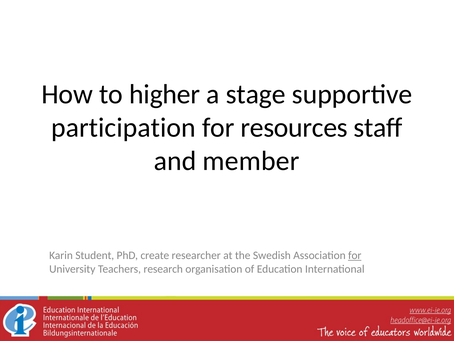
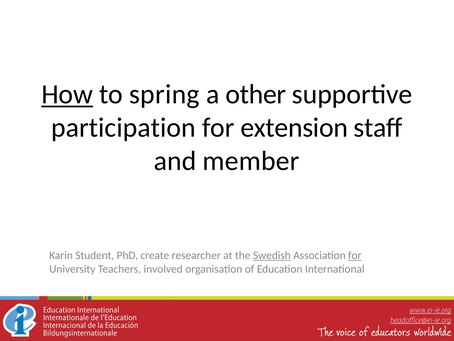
How underline: none -> present (67, 94)
higher: higher -> spring (164, 94)
stage: stage -> other (256, 94)
resources: resources -> extension (294, 128)
Swedish underline: none -> present (272, 255)
research: research -> involved (163, 269)
